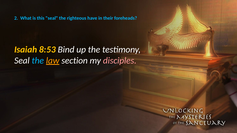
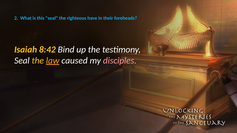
8:53: 8:53 -> 8:42 (47, 50)
the colour: light blue -> yellow (38, 61)
section: section -> caused (75, 61)
